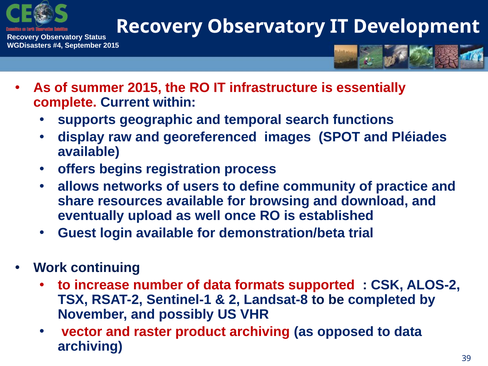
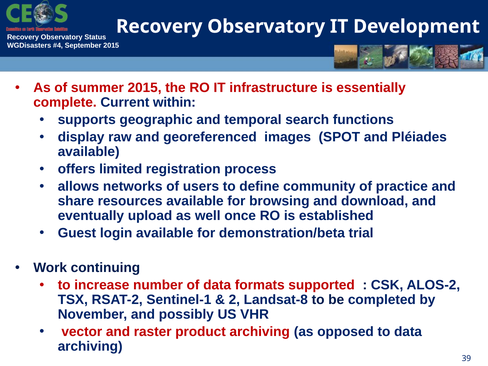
begins: begins -> limited (121, 169)
